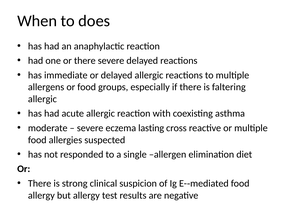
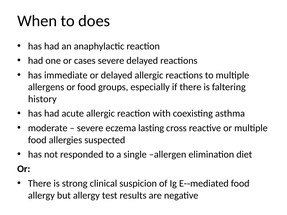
or there: there -> cases (85, 61)
allergic: allergic -> history (42, 99)
